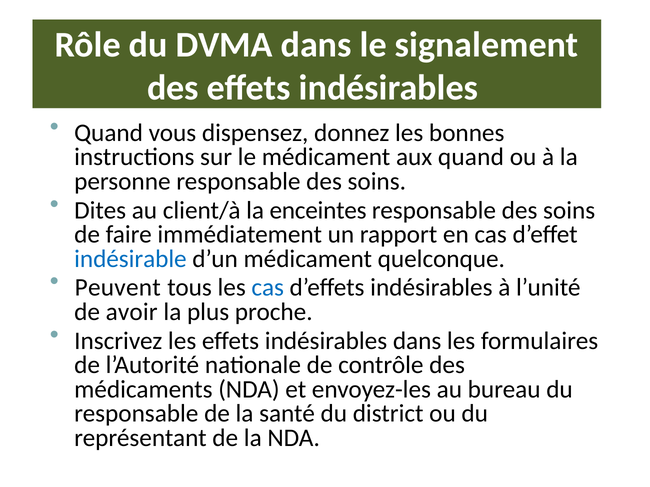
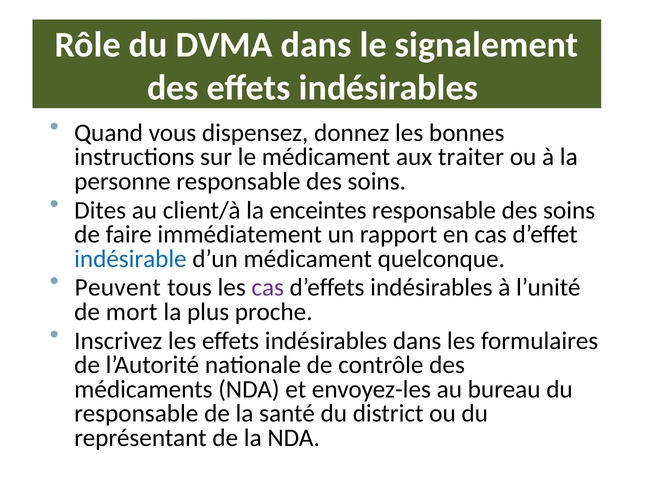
aux quand: quand -> traiter (471, 157)
cas colour: blue -> purple (268, 288)
avoir: avoir -> mort (132, 312)
